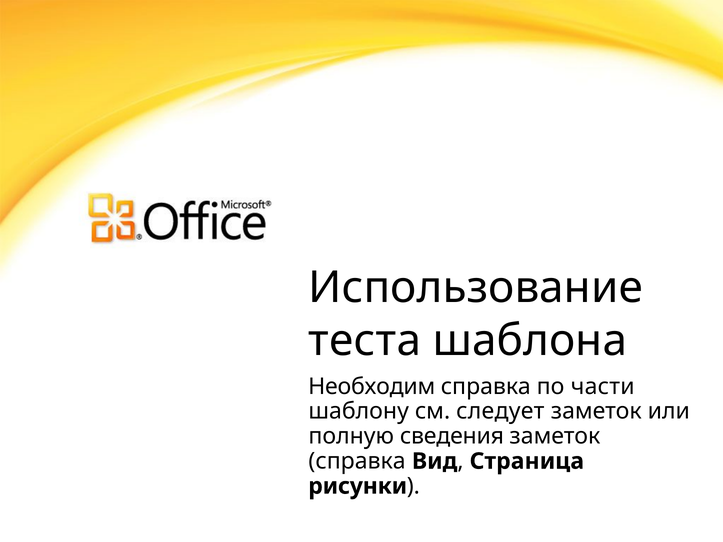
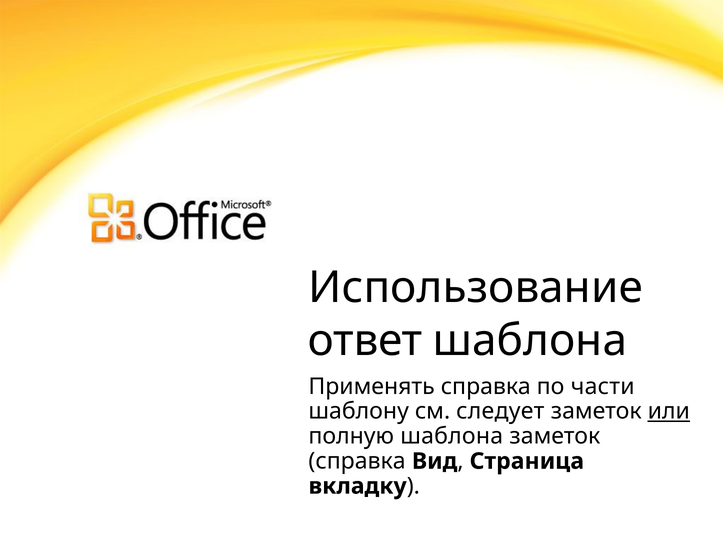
теста: теста -> ответ (365, 341)
Необходим: Необходим -> Применять (372, 387)
или underline: none -> present (669, 412)
полную сведения: сведения -> шаблона (452, 436)
рисунки: рисунки -> вкладку (358, 486)
